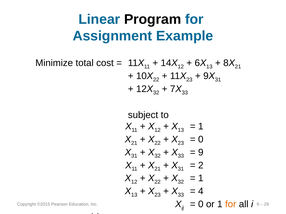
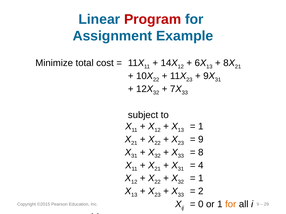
Program colour: black -> red (153, 19)
0: 0 -> 9 (201, 140)
9: 9 -> 8 (201, 153)
2: 2 -> 4 (201, 166)
4: 4 -> 2 (201, 192)
